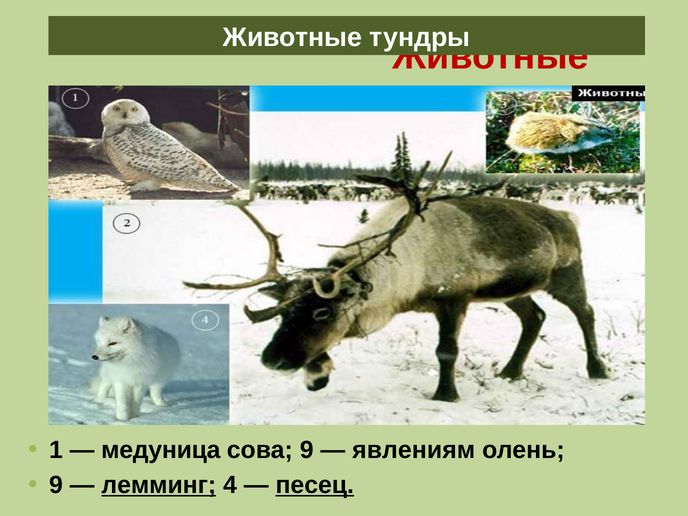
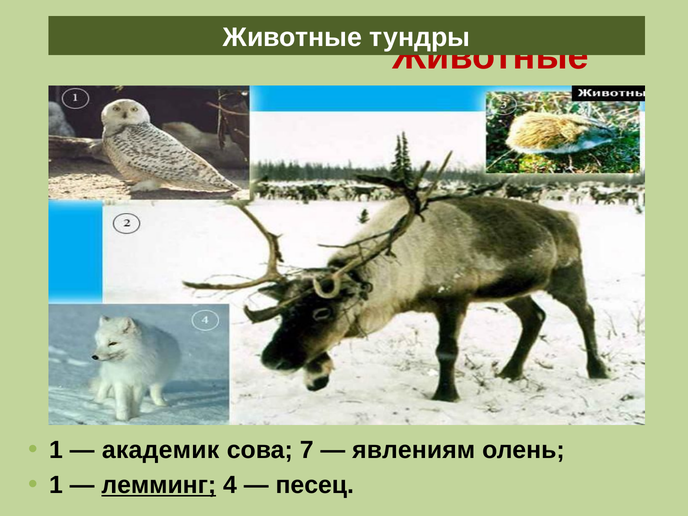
медуница: медуница -> академик (161, 450)
сова 9: 9 -> 7 (307, 450)
9: 9 -> 1 (56, 485)
песец underline: present -> none (315, 485)
